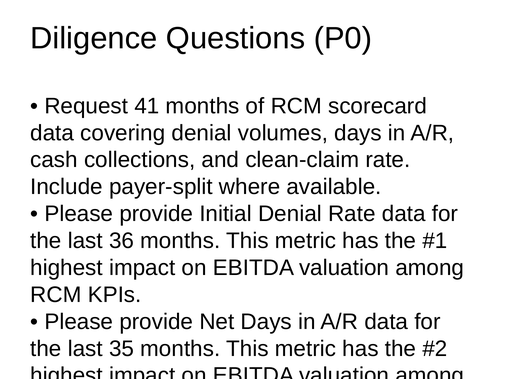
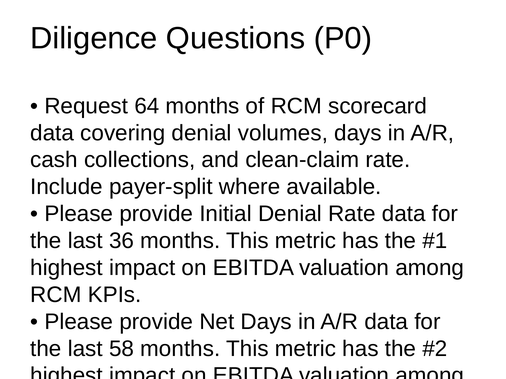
41: 41 -> 64 (147, 106)
35: 35 -> 58 (122, 349)
